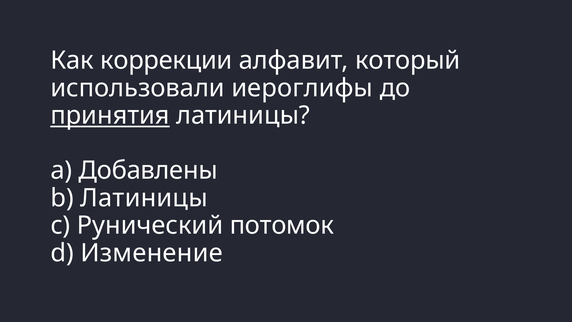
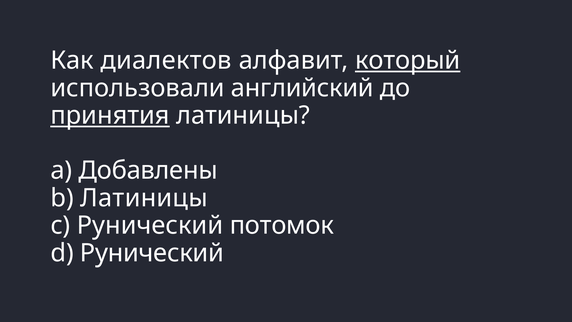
коррекции: коррекции -> диалектов (166, 60)
который underline: none -> present (408, 60)
иероглифы: иероглифы -> английский (302, 88)
d Изменение: Изменение -> Рунический (152, 253)
